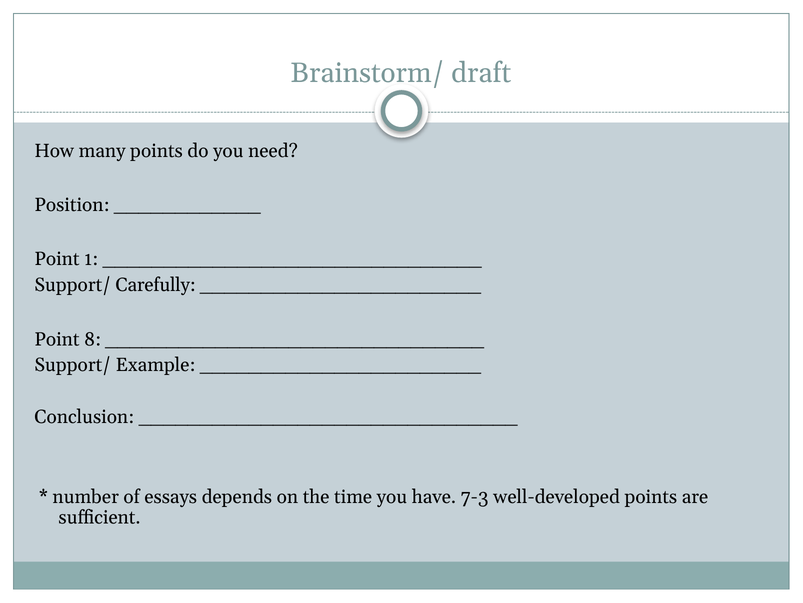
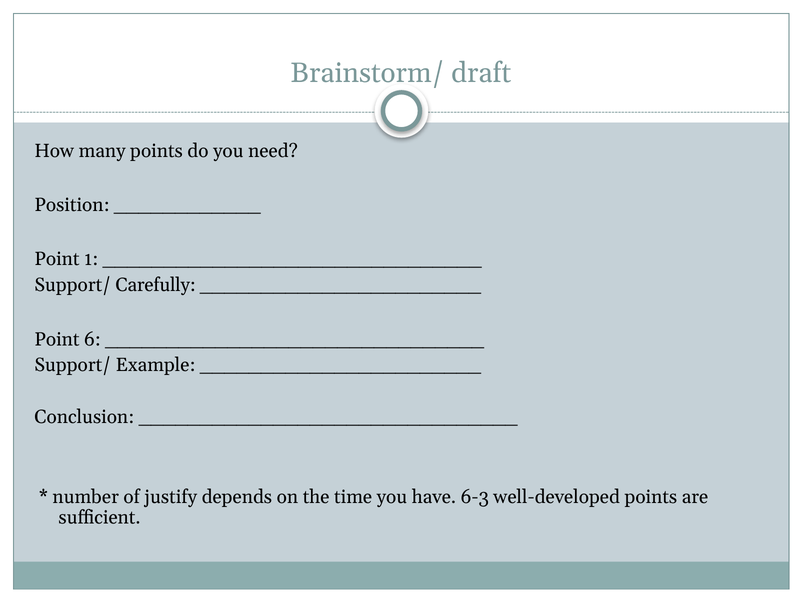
8: 8 -> 6 (92, 339)
essays: essays -> justify (171, 496)
7-3: 7-3 -> 6-3 (475, 496)
